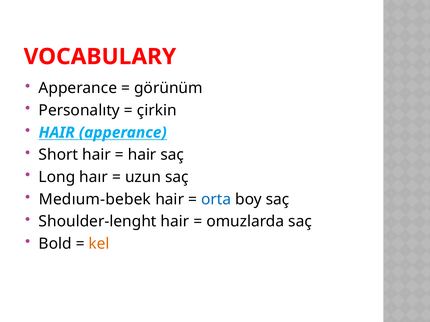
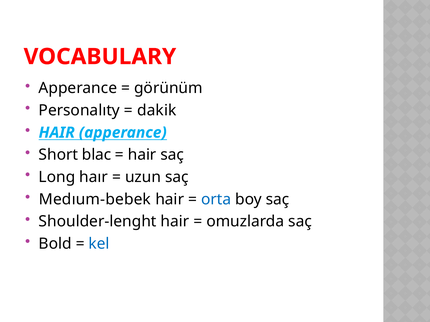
çirkin: çirkin -> dakik (157, 111)
Short hair: hair -> blac (97, 155)
kel colour: orange -> blue (99, 244)
